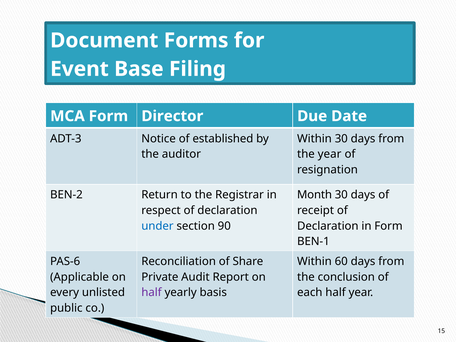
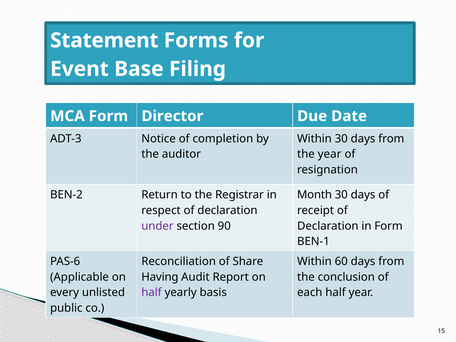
Document: Document -> Statement (104, 40)
established: established -> completion (223, 139)
under colour: blue -> purple (157, 226)
Private: Private -> Having (160, 277)
